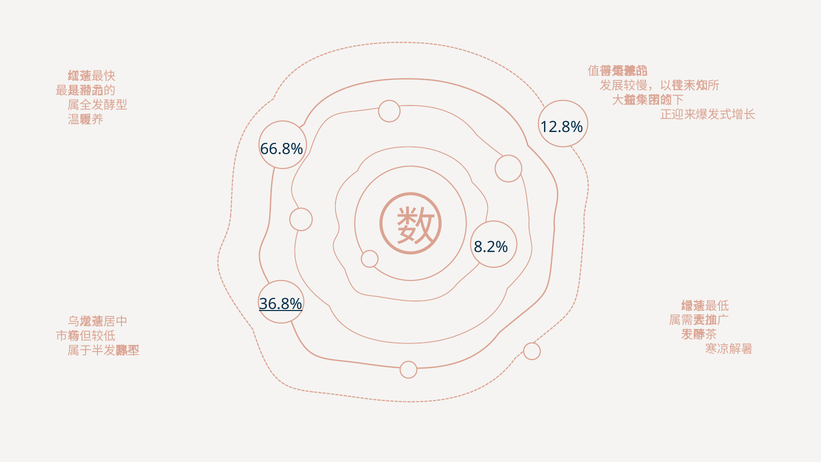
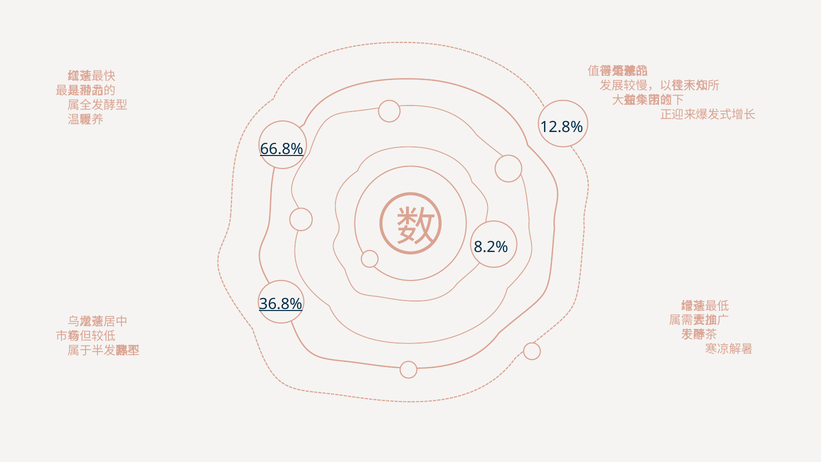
66.8% underline: none -> present (282, 149)
